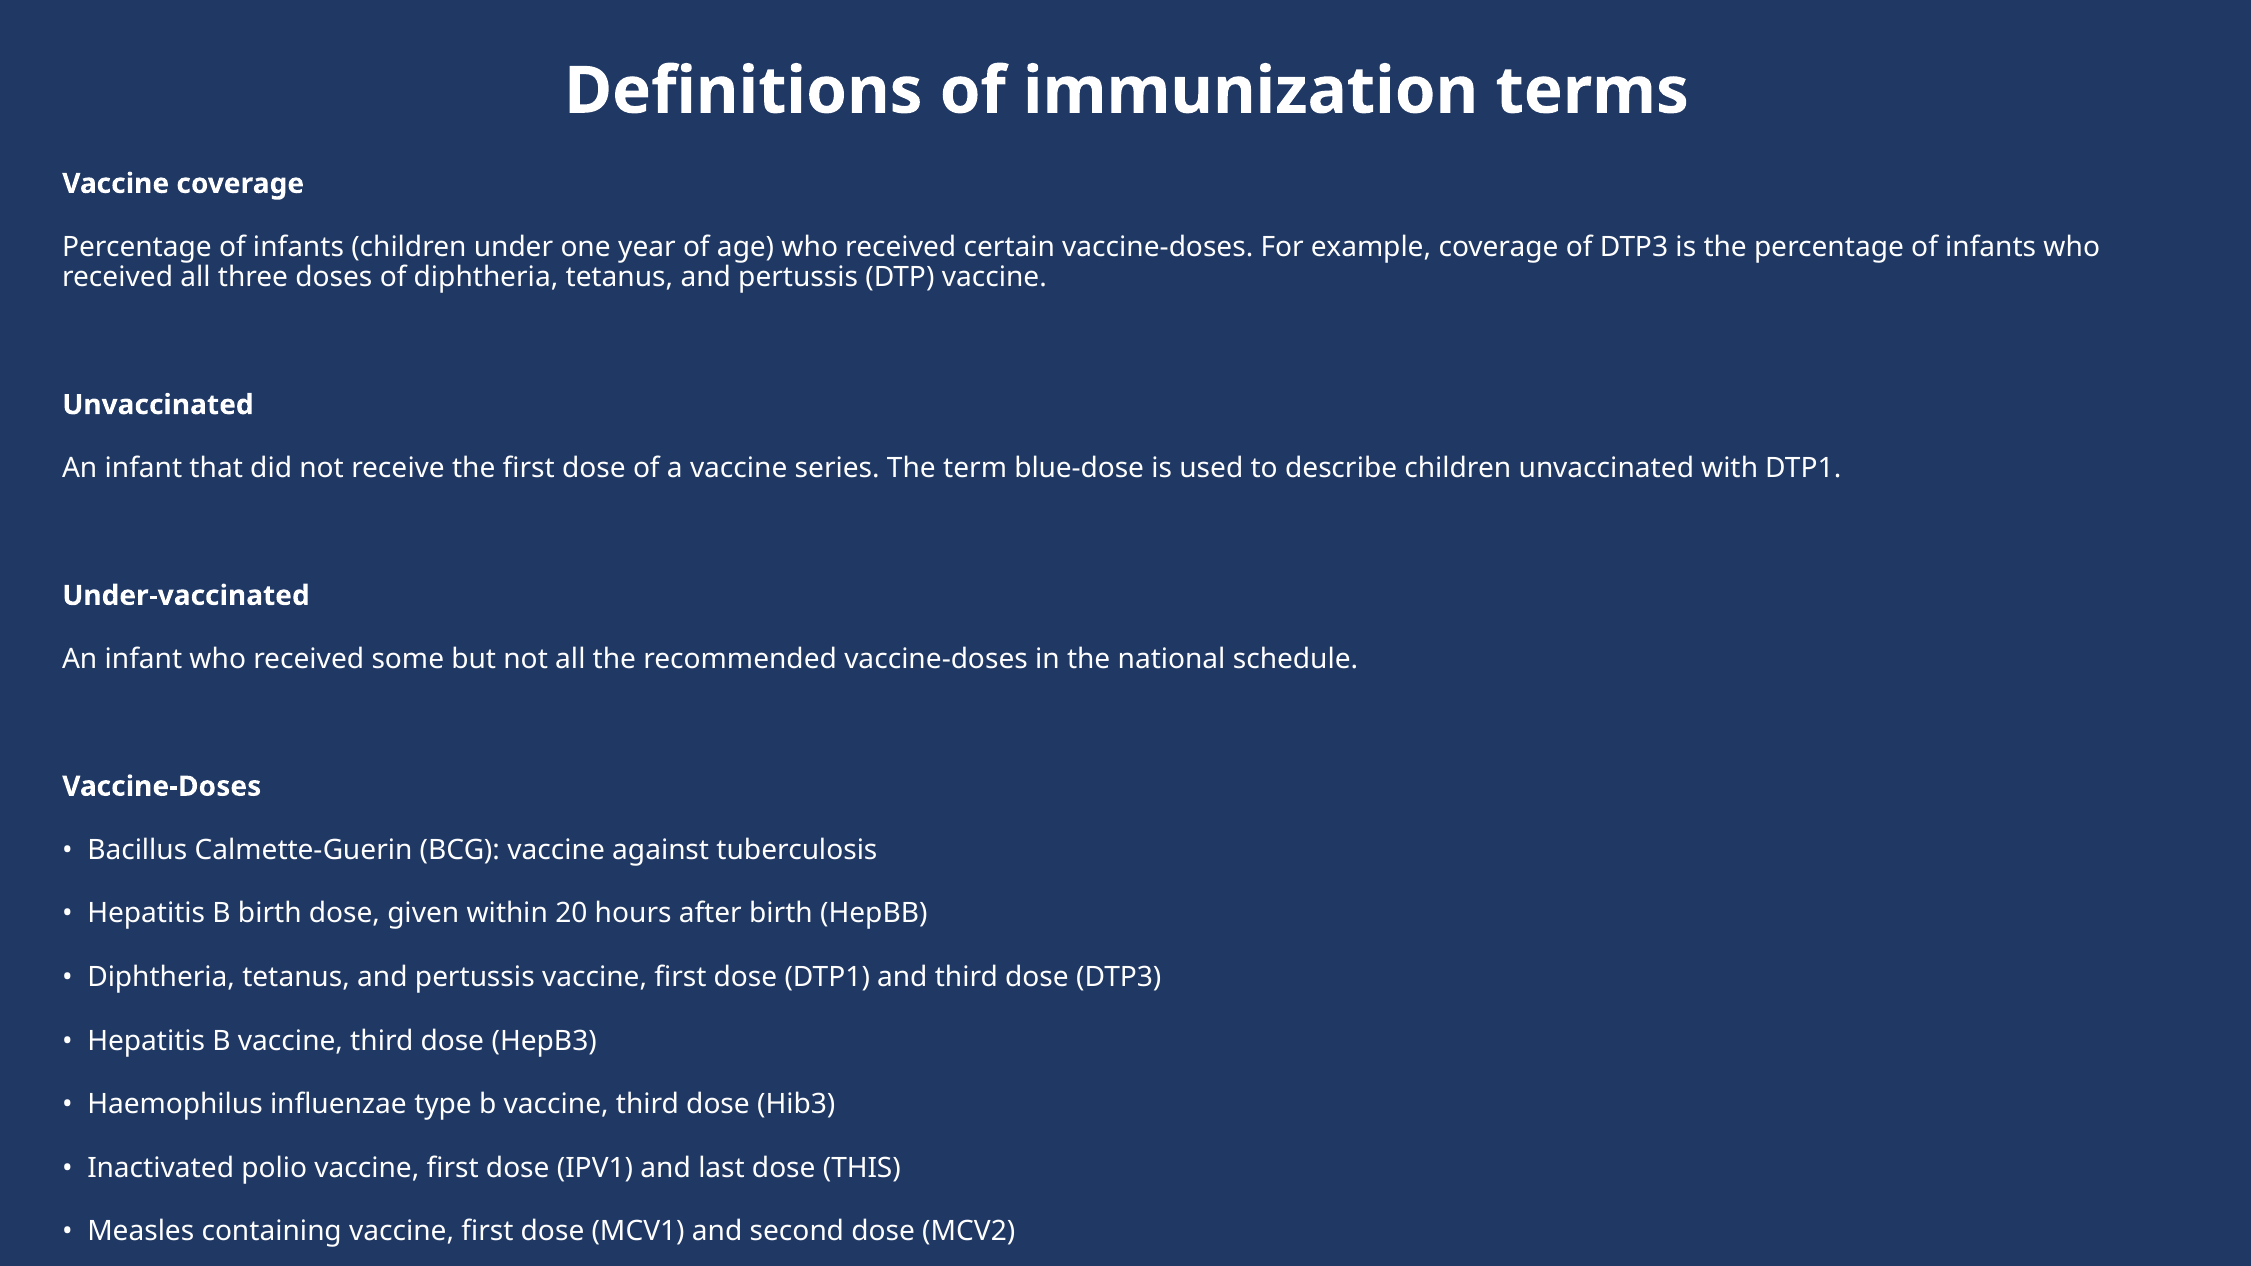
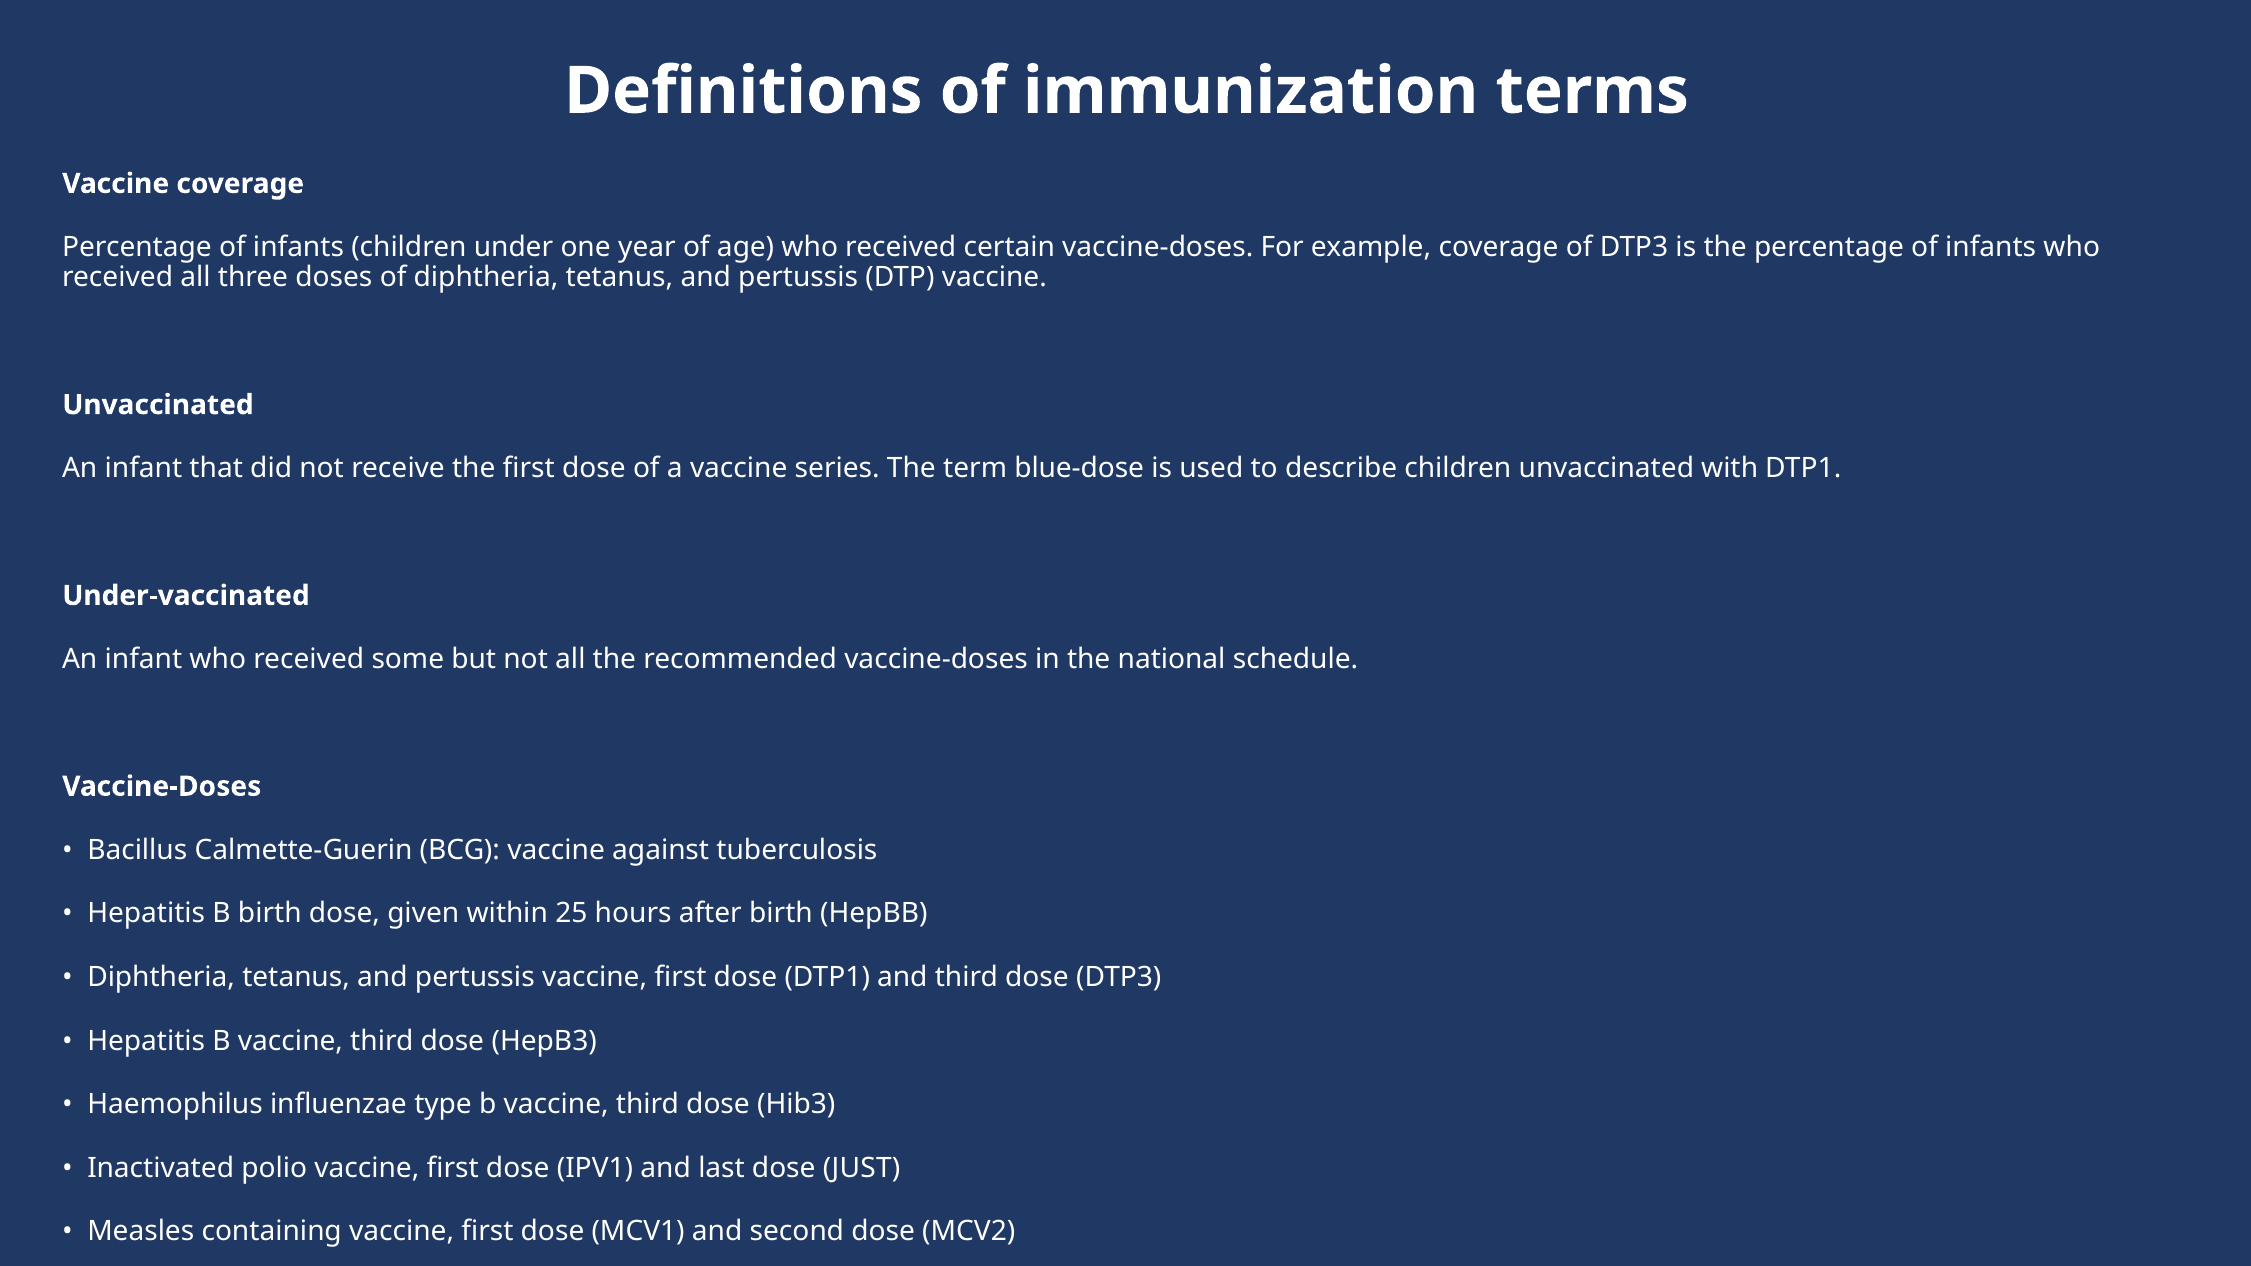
20: 20 -> 25 (571, 914)
THIS: THIS -> JUST (862, 1168)
